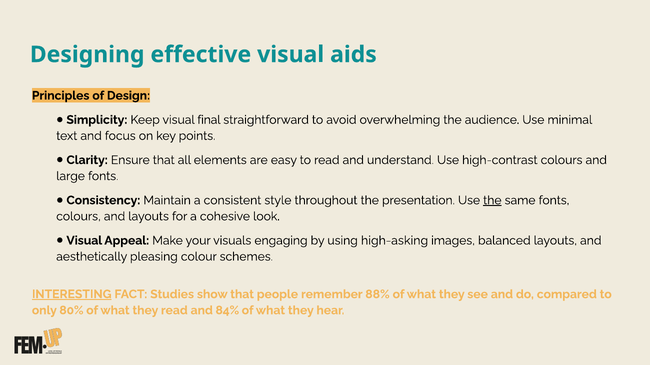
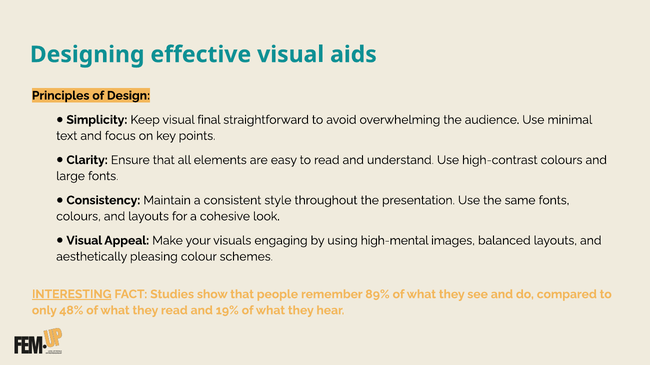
the underline: present -> none (492, 201)
high-asking: high-asking -> high-mental (395, 241)
88%: 88% -> 89% (377, 295)
80%: 80% -> 48% (71, 311)
84%: 84% -> 19% (227, 311)
